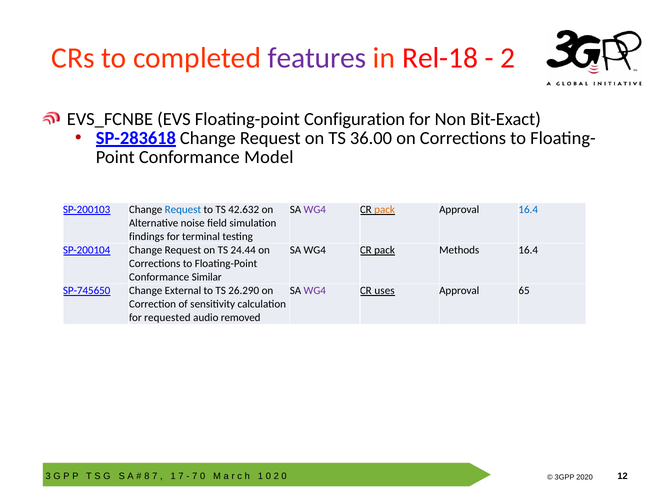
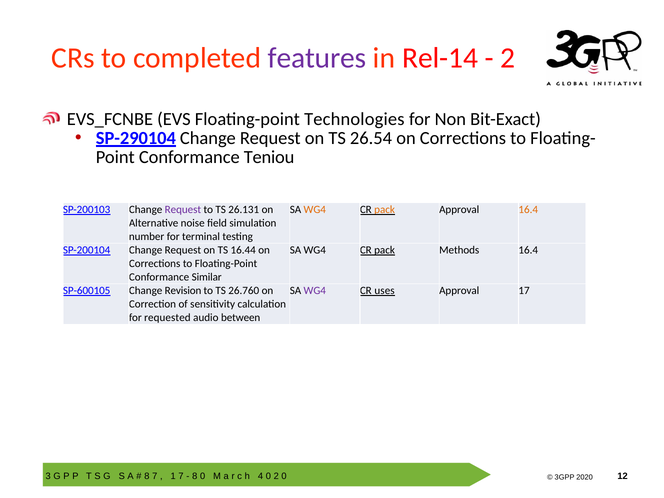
Rel-18: Rel-18 -> Rel-14 (440, 58)
Configuration: Configuration -> Technologies (354, 119)
SP-283618: SP-283618 -> SP-290104 (136, 138)
36.00: 36.00 -> 26.54 (371, 138)
Model: Model -> Teniou (269, 157)
Request colour: blue -> purple (183, 210)
42.632: 42.632 -> 26.131 (244, 210)
WG4 colour: purple -> orange (315, 210)
16.4 colour: blue -> orange (528, 210)
findings: findings -> number (147, 237)
24.44: 24.44 -> 16.44 (243, 250)
SP-745650: SP-745650 -> SP-600105 (87, 291)
External: External -> Revision (183, 291)
26.290: 26.290 -> 26.760 (244, 291)
65: 65 -> 17 (524, 291)
removed: removed -> between (241, 318)
7: 7 -> 8 (195, 476)
1: 1 -> 4 (260, 476)
